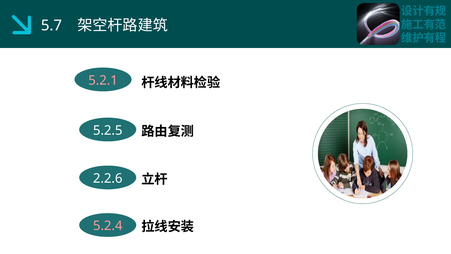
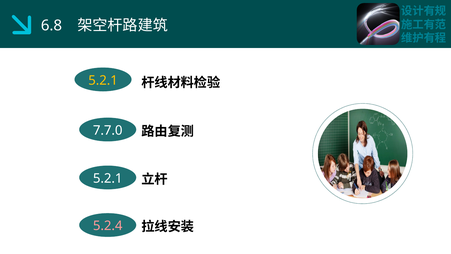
5.7: 5.7 -> 6.8 (51, 25)
5.2.1 colour: pink -> yellow (103, 80)
5.2.5: 5.2.5 -> 7.7.0 (108, 130)
2.2.6: 2.2.6 -> 5.2.1 (108, 178)
